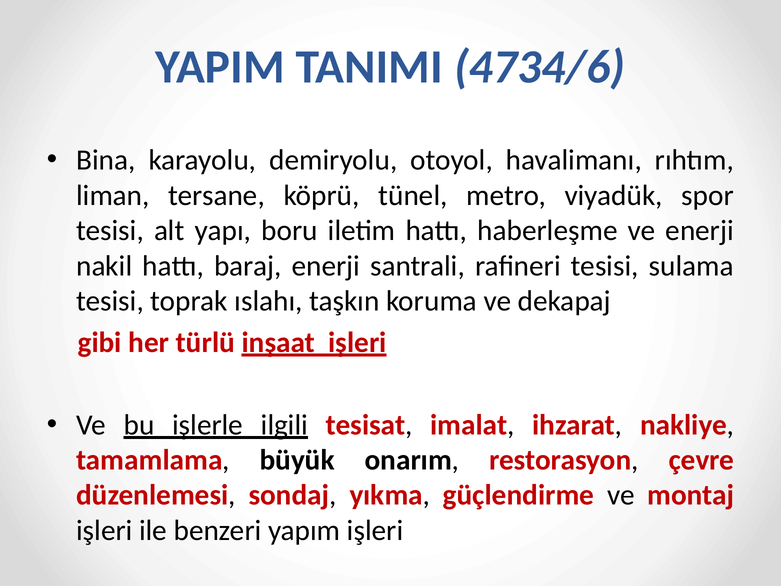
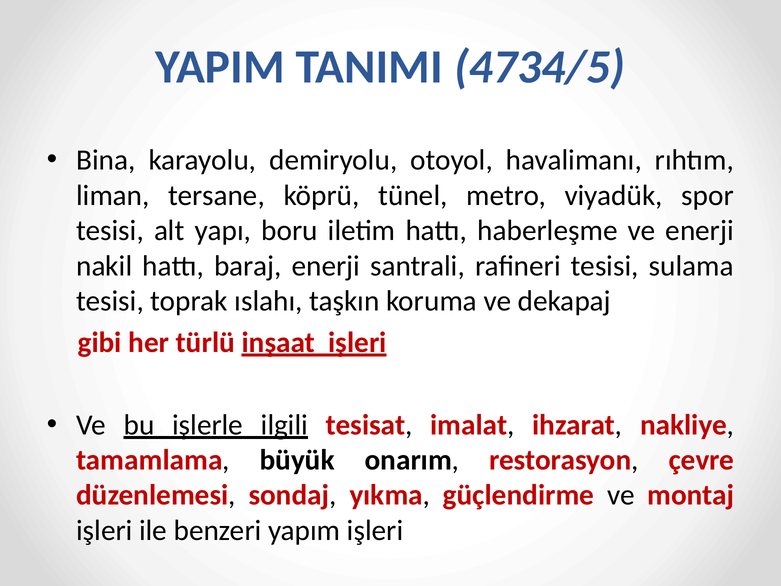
4734/6: 4734/6 -> 4734/5 (540, 67)
